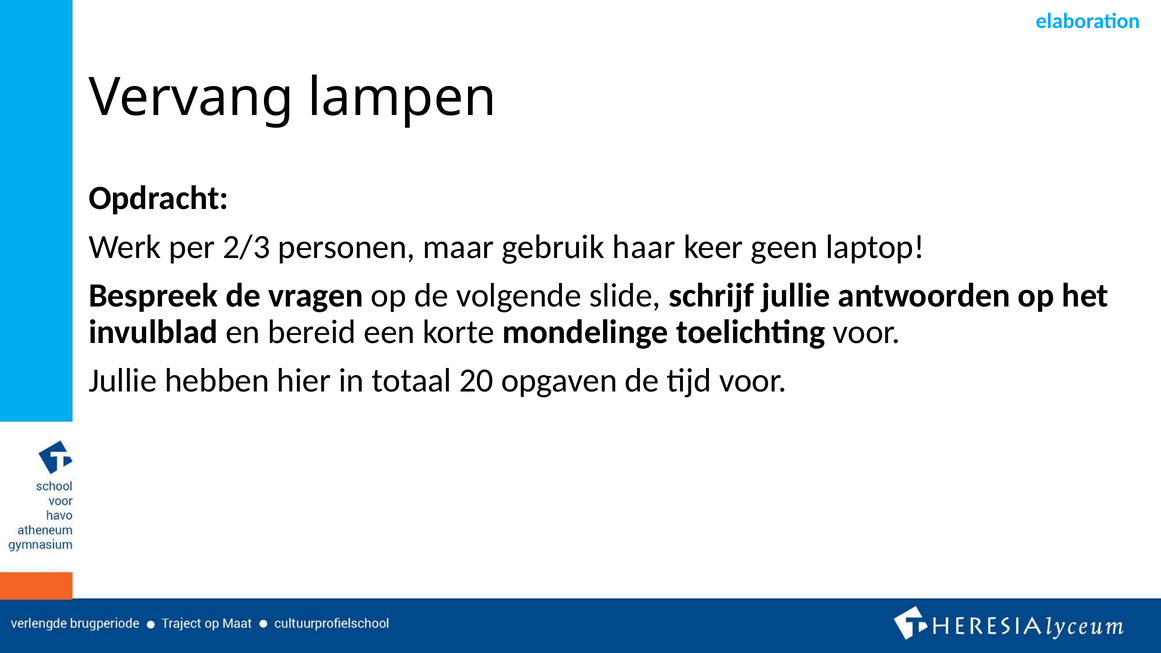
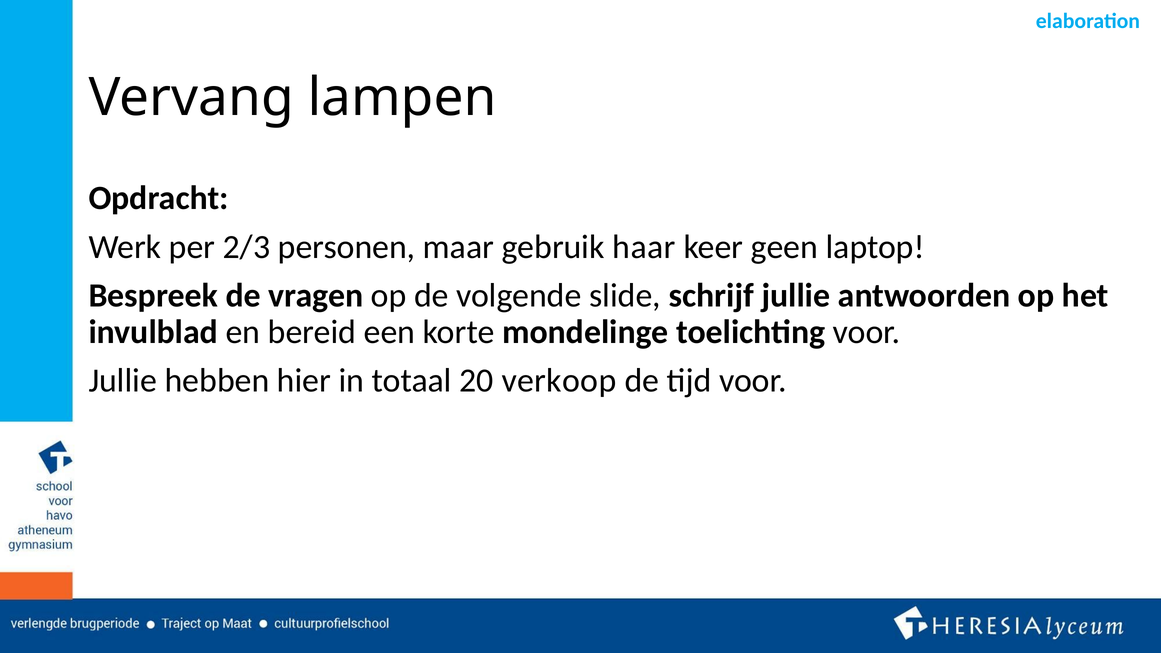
opgaven: opgaven -> verkoop (559, 381)
